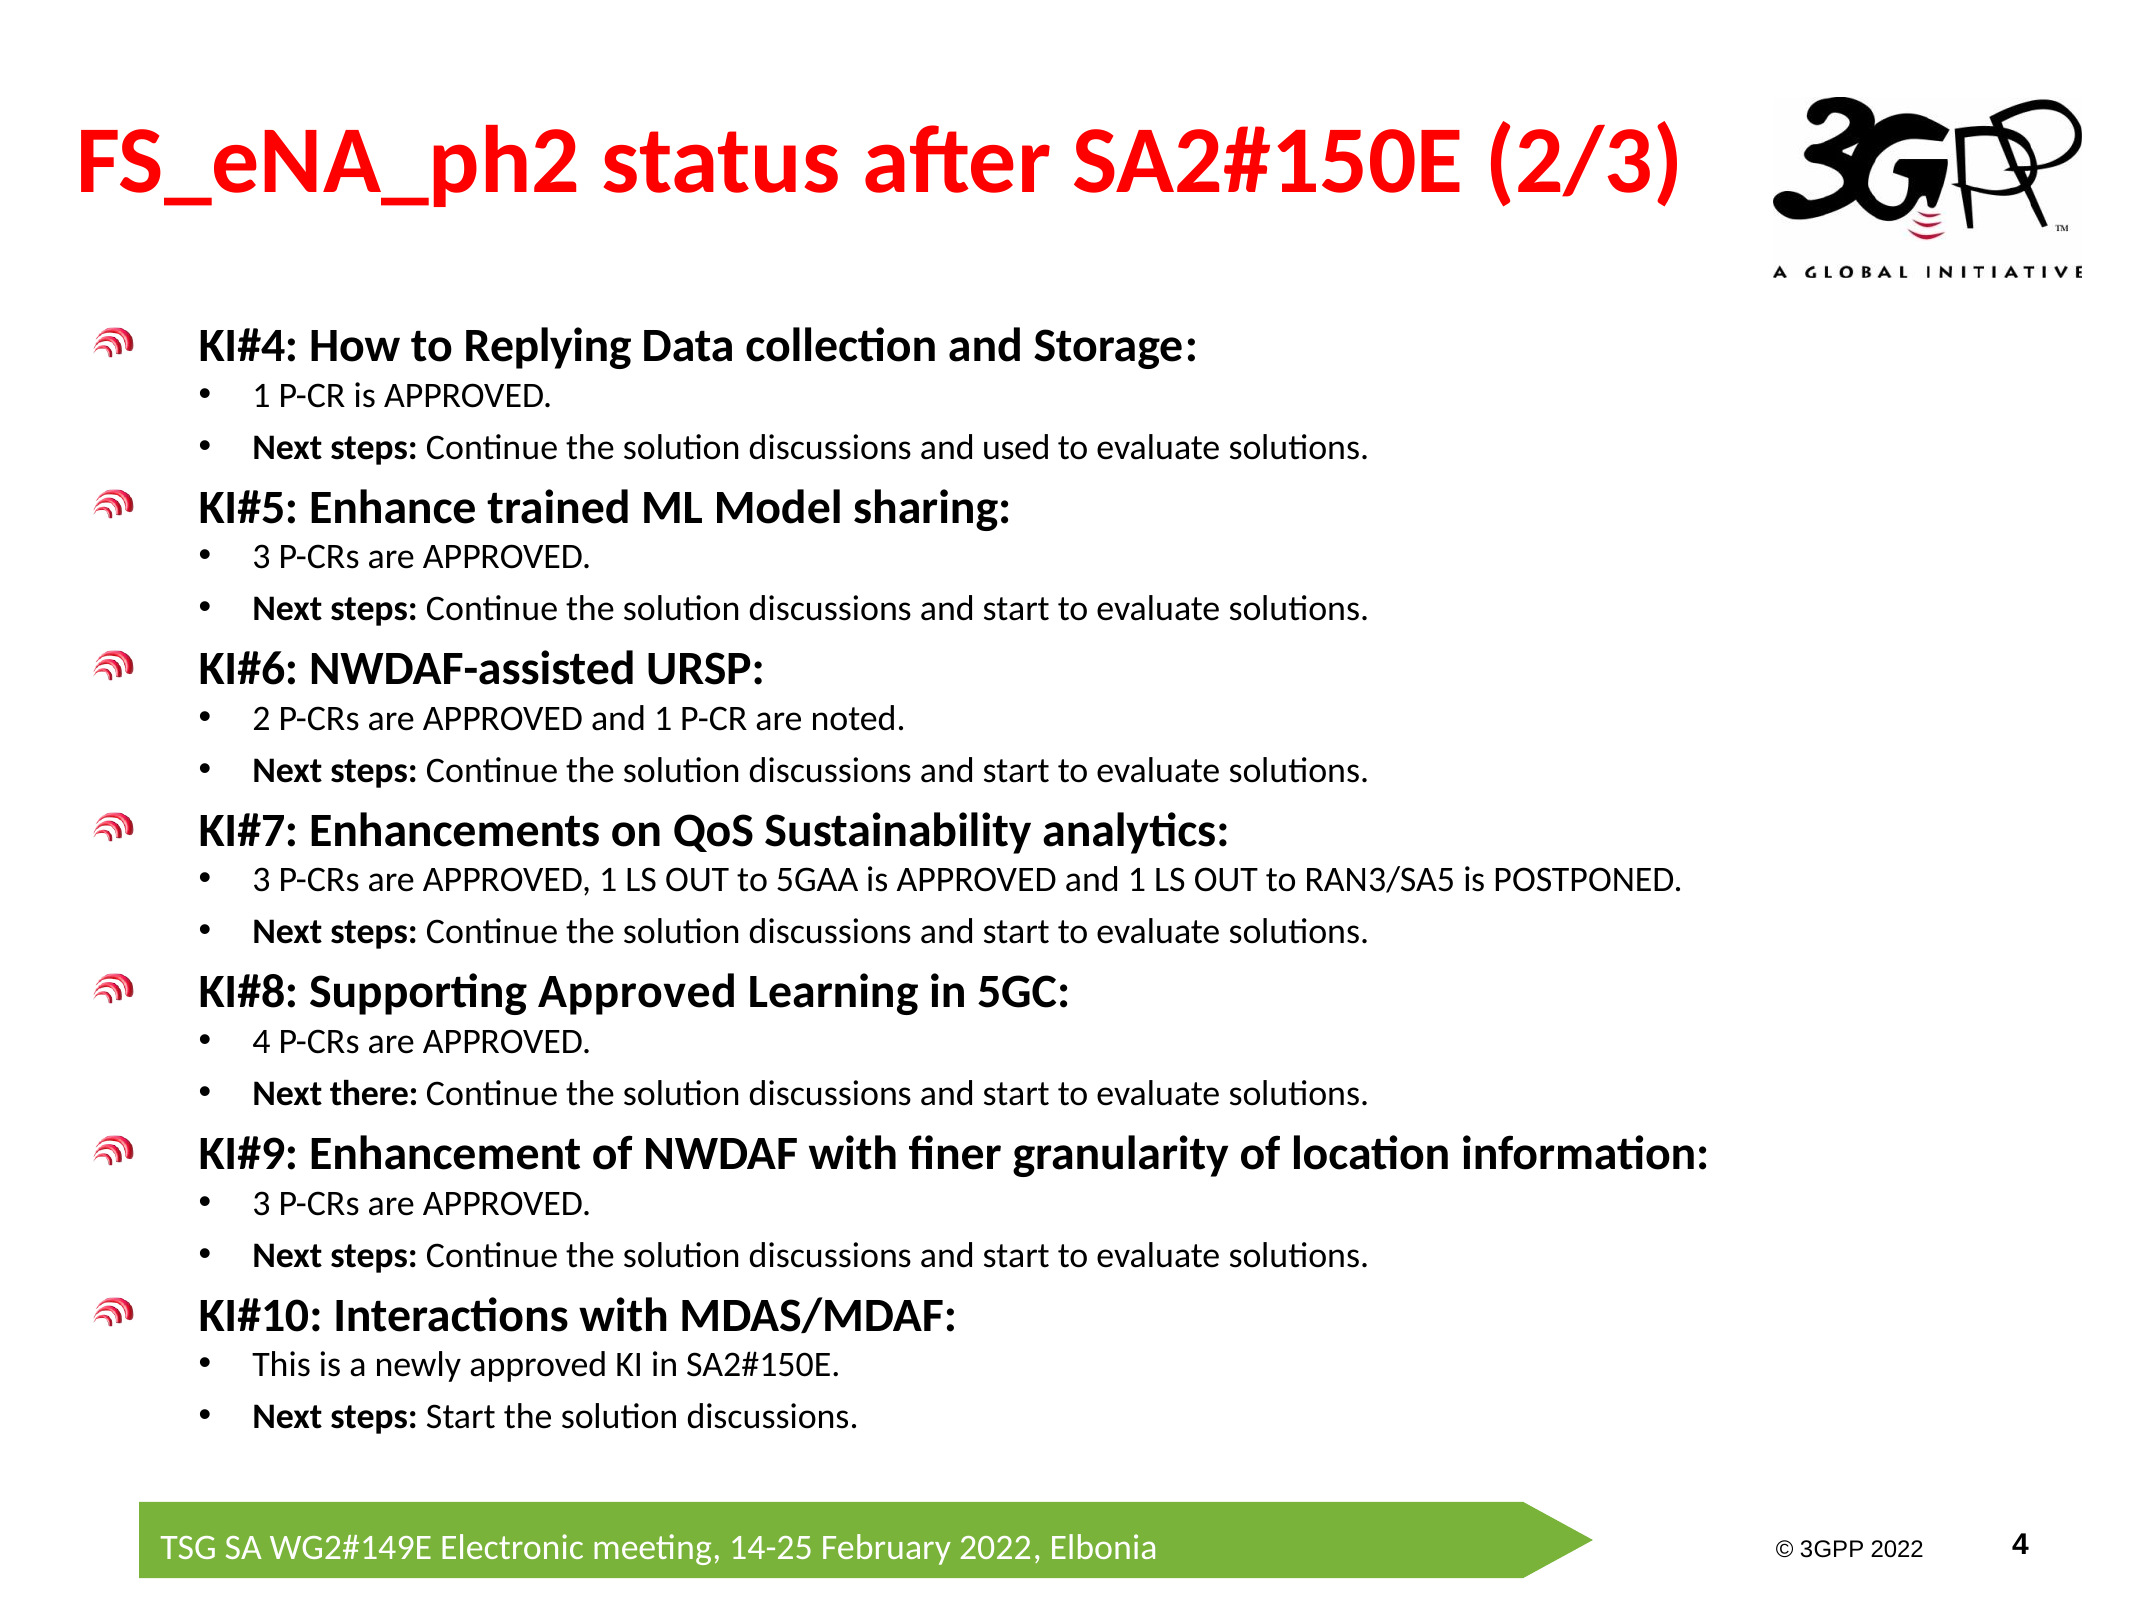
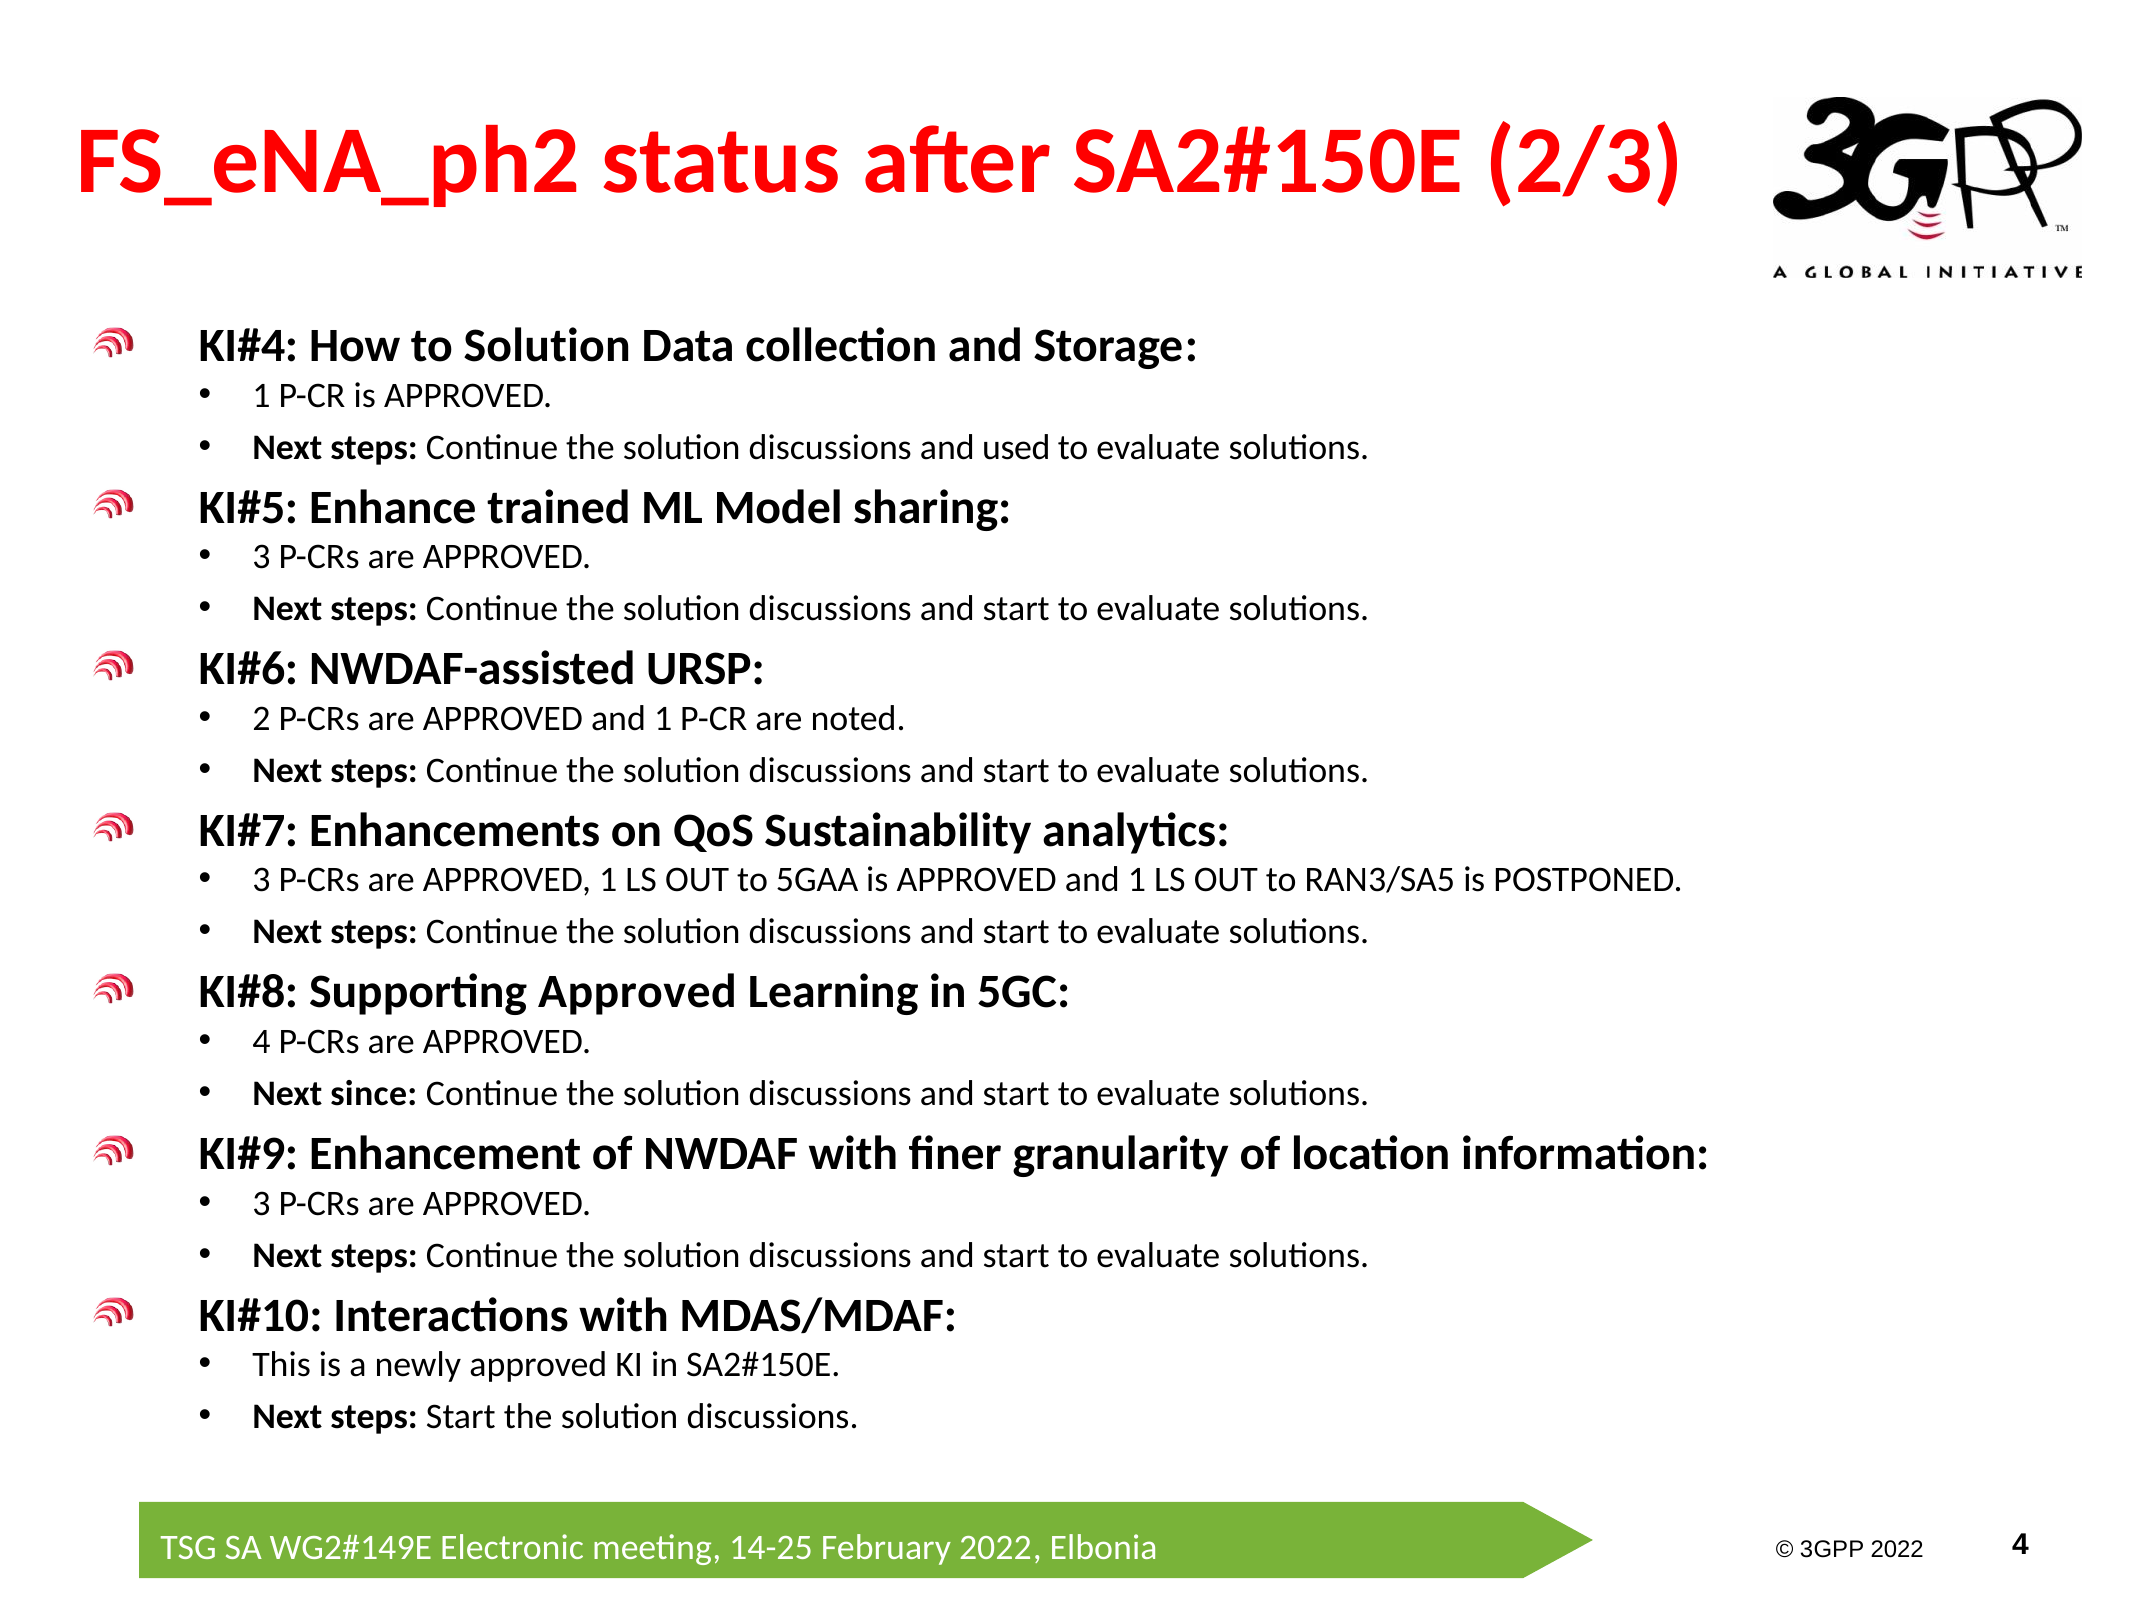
to Replying: Replying -> Solution (547, 346)
there: there -> since (374, 1094)
